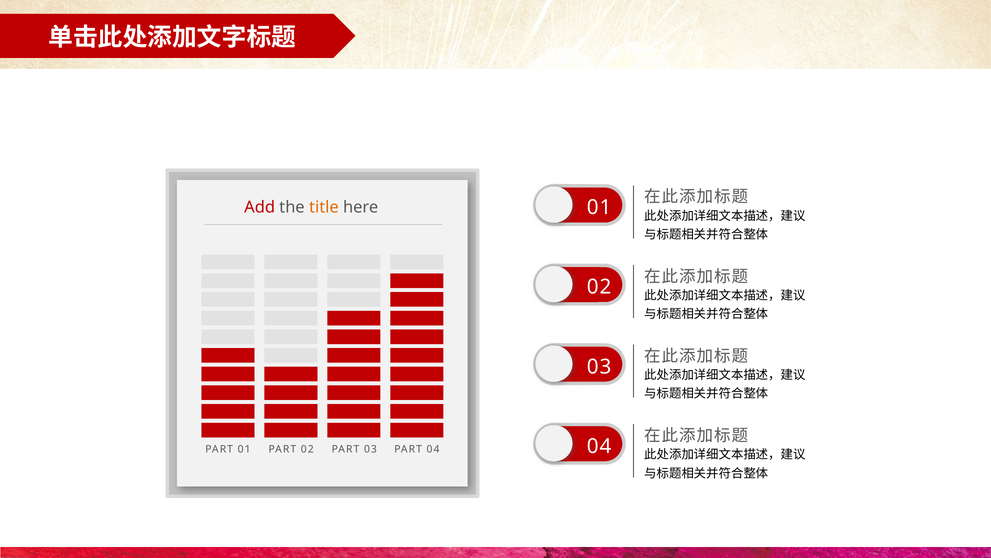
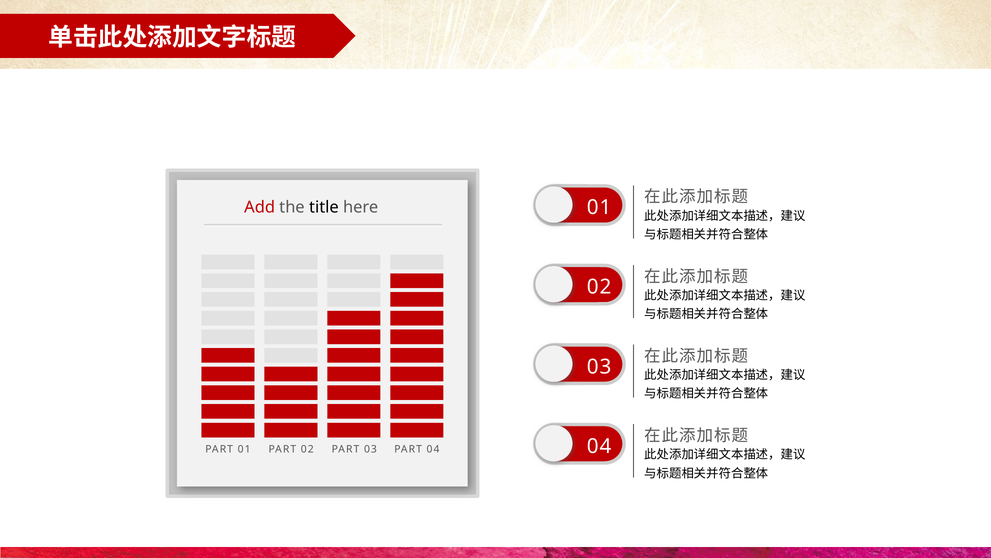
title colour: orange -> black (324, 207)
